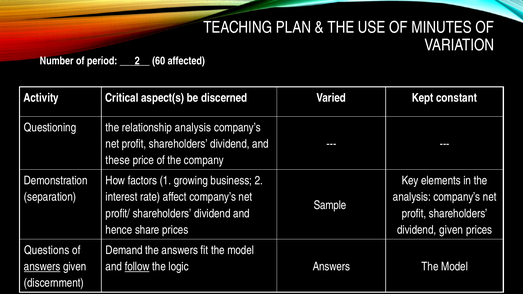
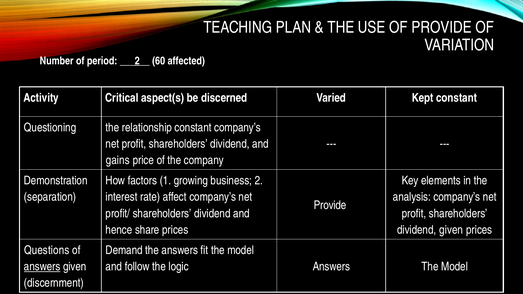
OF MINUTES: MINUTES -> PROVIDE (442, 27)
relationship analysis: analysis -> constant (193, 128)
these: these -> gains (118, 160)
Sample: Sample -> Provide (330, 205)
follow underline: present -> none (137, 267)
